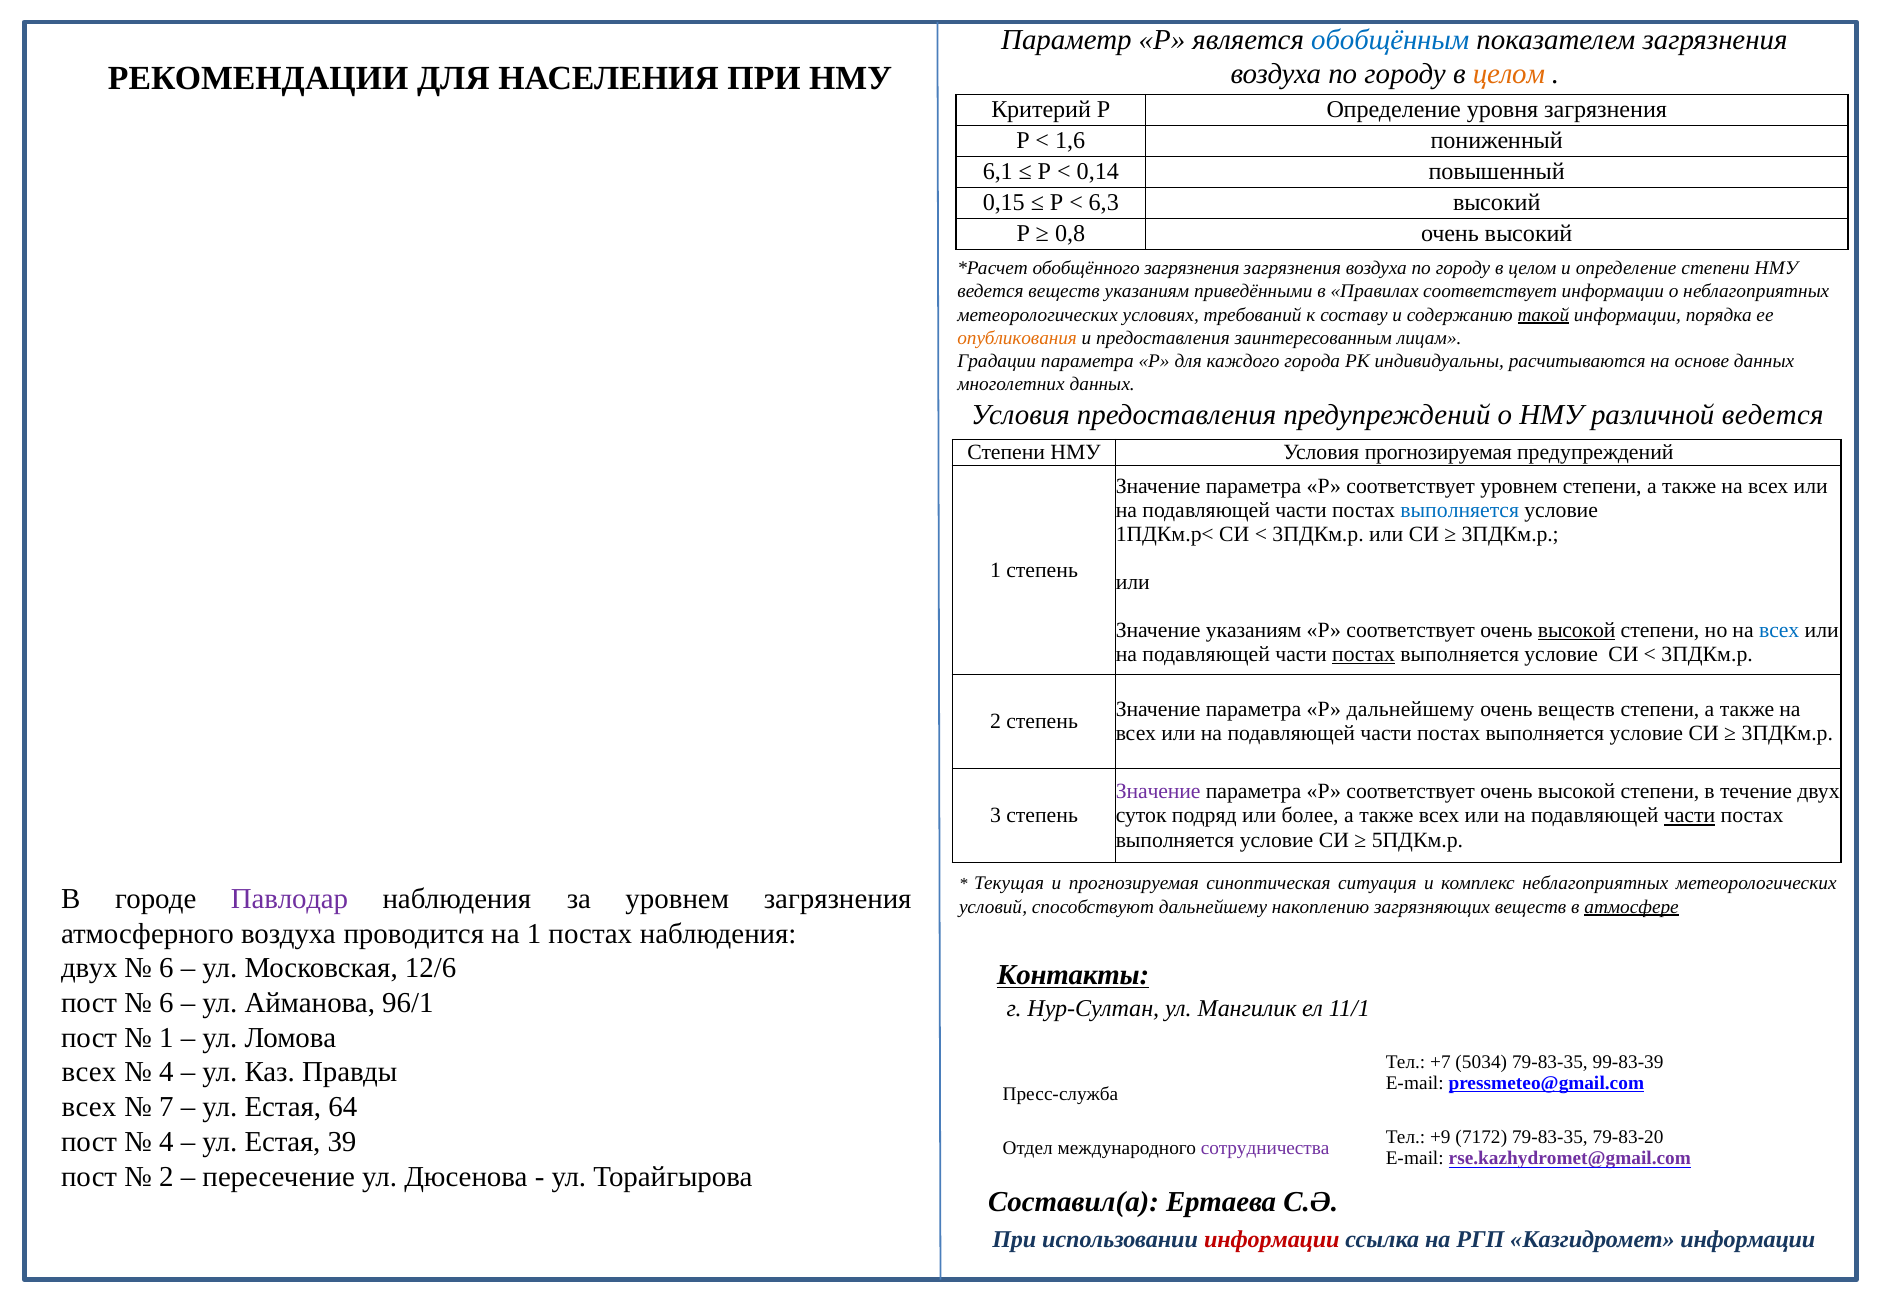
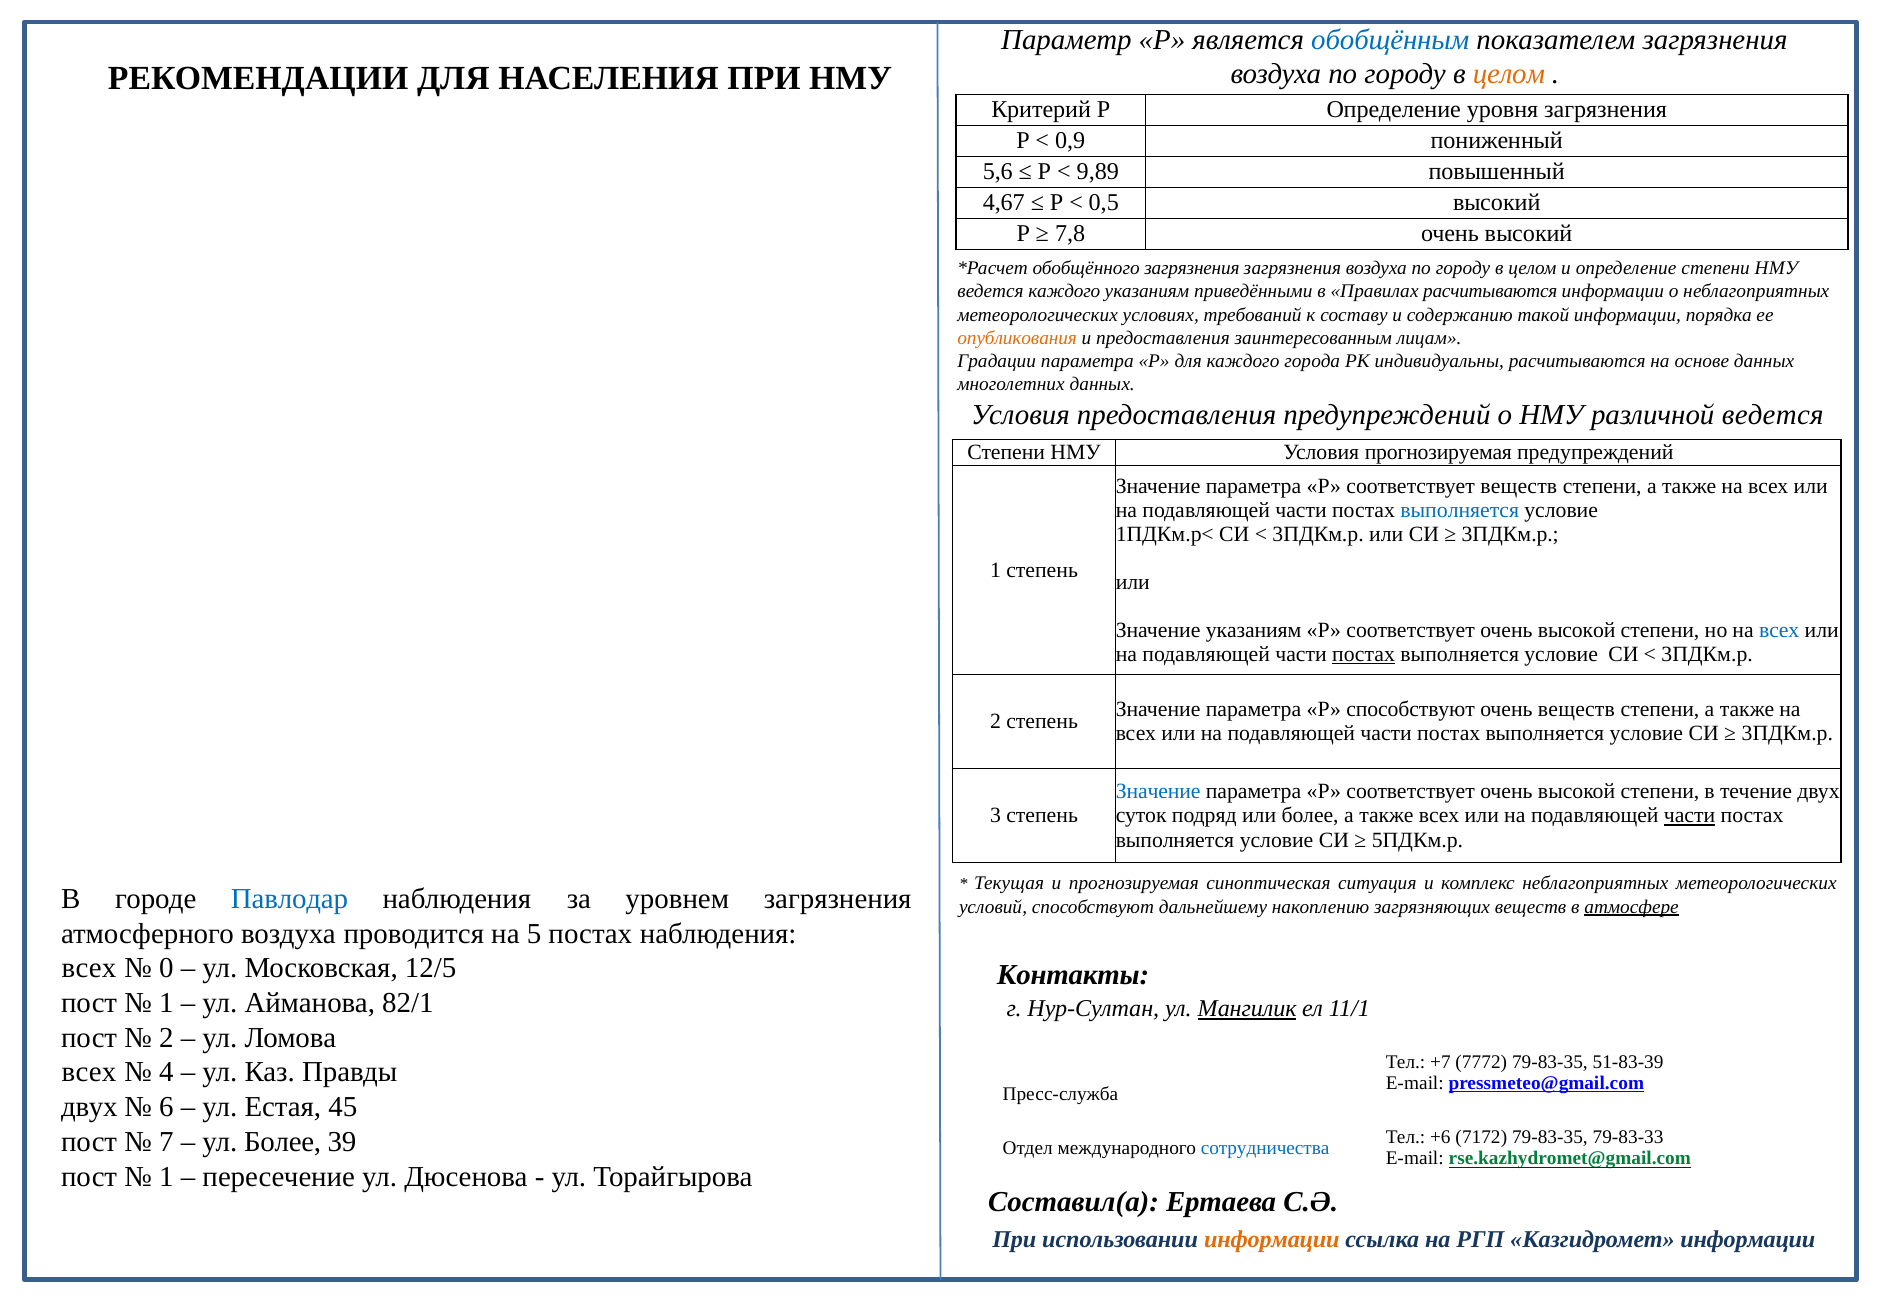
1,6: 1,6 -> 0,9 (1070, 141)
6,1: 6,1 -> 5,6 (998, 172)
0,14: 0,14 -> 9,89 (1098, 172)
0,15: 0,15 -> 4,67 (1004, 203)
6,3: 6,3 -> 0,5 (1104, 203)
0,8: 0,8 -> 7,8 (1070, 234)
ведется веществ: веществ -> каждого (1064, 292)
Правилах соответствует: соответствует -> расчитываются (1490, 292)
такой underline: present -> none (1543, 315)
соответствует уровнем: уровнем -> веществ (1519, 486)
высокой underline: present -> none (1577, 630)
Р дальнейшему: дальнейшему -> способствуют (1411, 710)
Значение colour: purple -> blue (1158, 792)
Павлодар colour: purple -> blue (290, 899)
на 1: 1 -> 5 (534, 934)
двух: двух -> всех (89, 968)
6: 6 -> 0 (166, 968)
12/6: 12/6 -> 12/5 (431, 968)
Контакты underline: present -> none (1073, 975)
6: 6 -> 1 (166, 1003)
96/1: 96/1 -> 82/1 (408, 1003)
Мангилик underline: none -> present (1247, 1009)
1: 1 -> 2 (166, 1038)
5034: 5034 -> 7772 (1481, 1062)
99-83-39: 99-83-39 -> 51-83-39 (1628, 1062)
всех: всех -> двух (89, 1107)
7: 7 -> 6 (166, 1107)
64: 64 -> 45 (343, 1107)
+9: +9 -> +6 (1440, 1137)
79-83-20: 79-83-20 -> 79-83-33 (1628, 1137)
4: 4 -> 7 (166, 1142)
Естая: Естая -> Более (283, 1142)
сотрудничества colour: purple -> blue (1265, 1148)
rse.kazhydromet@gmail.com colour: purple -> green (1570, 1159)
2: 2 -> 1 (166, 1177)
информации colour: red -> orange (1272, 1240)
